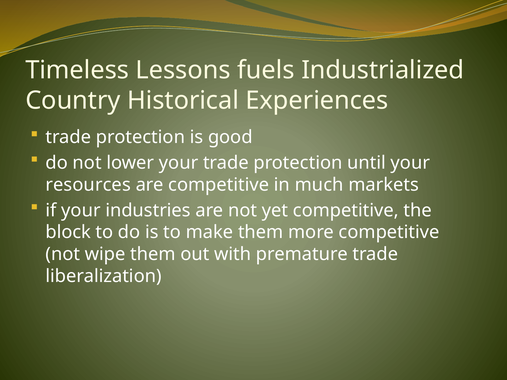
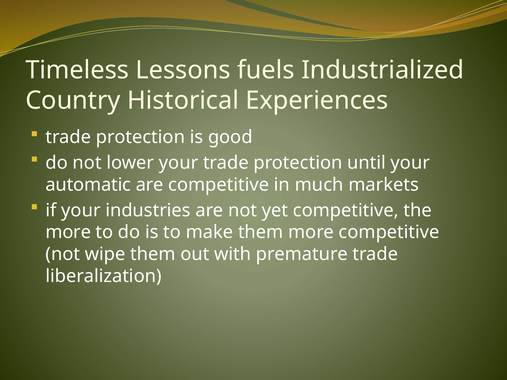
resources: resources -> automatic (88, 185)
block: block -> more (68, 232)
